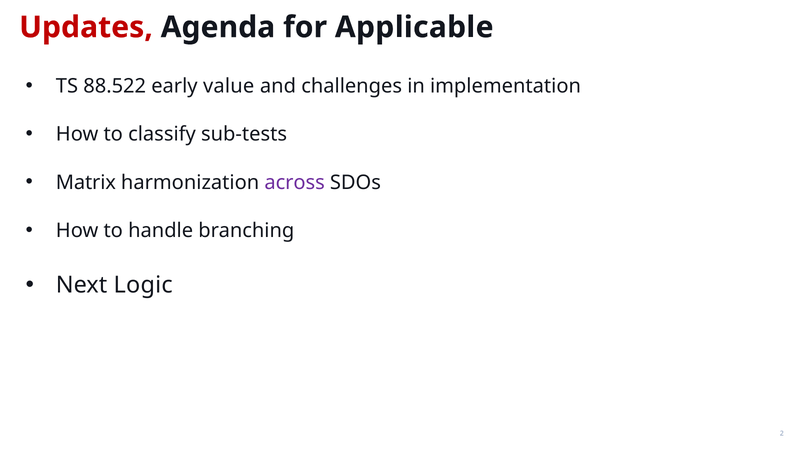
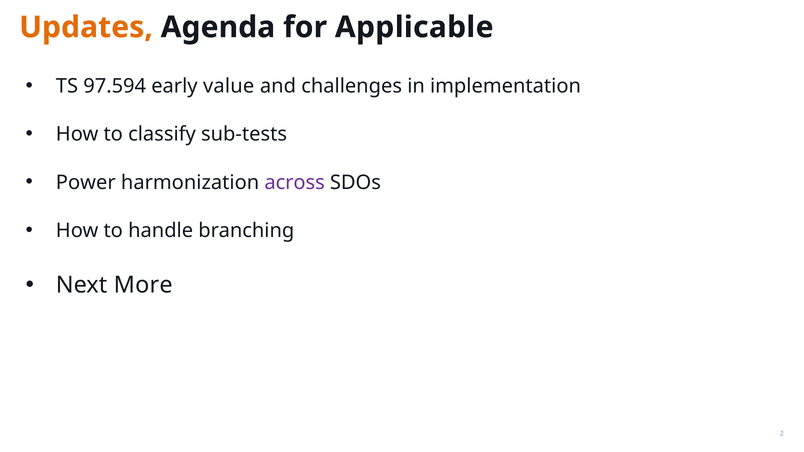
Updates colour: red -> orange (86, 27)
88.522: 88.522 -> 97.594 (115, 86)
Matrix: Matrix -> Power (86, 183)
Logic: Logic -> More (143, 285)
